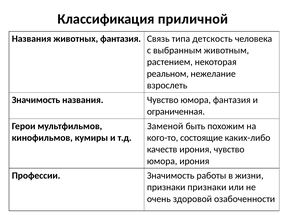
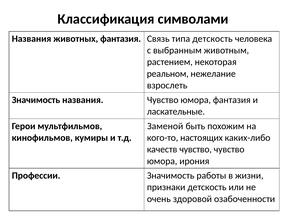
приличной: приличной -> символами (193, 19)
ограниченная: ограниченная -> ласкательные (176, 111)
состоящие: состоящие -> настоящих (202, 137)
качеств ирония: ирония -> чувство (196, 149)
признаки признаки: признаки -> детскость (207, 187)
